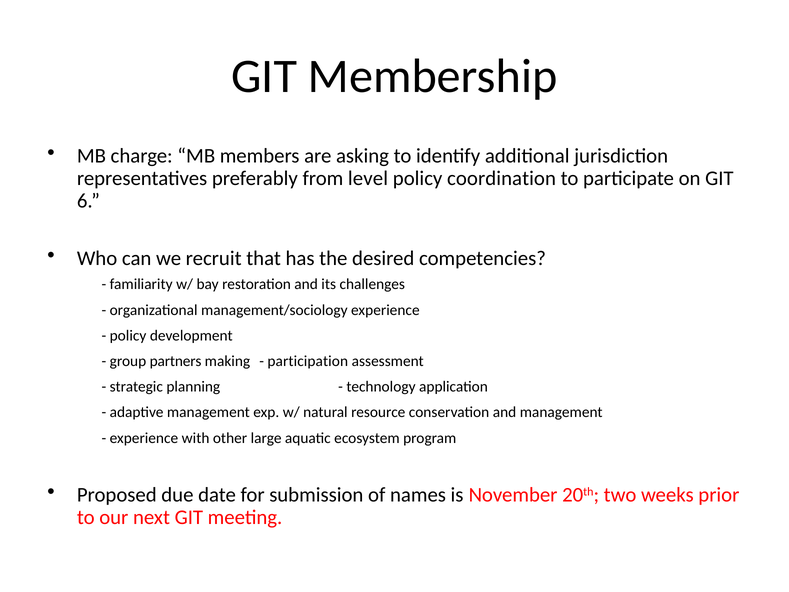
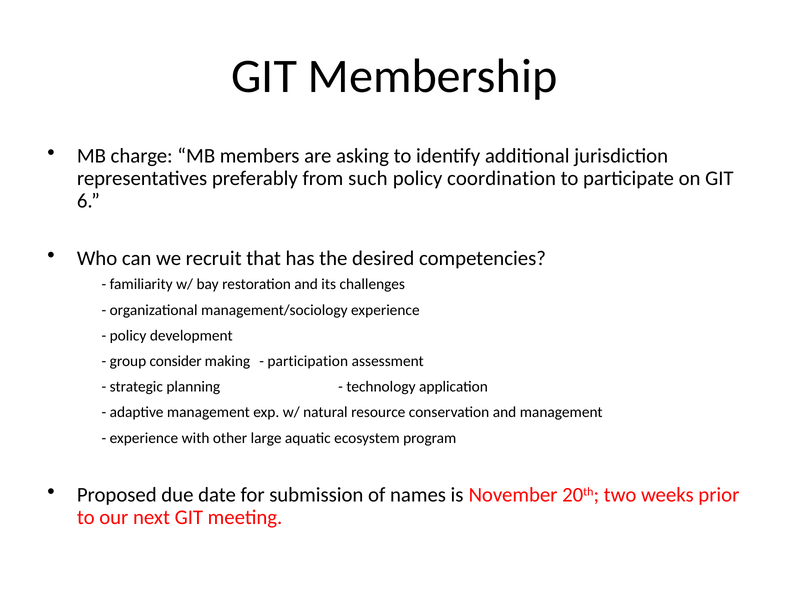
level: level -> such (368, 178)
partners: partners -> consider (176, 361)
